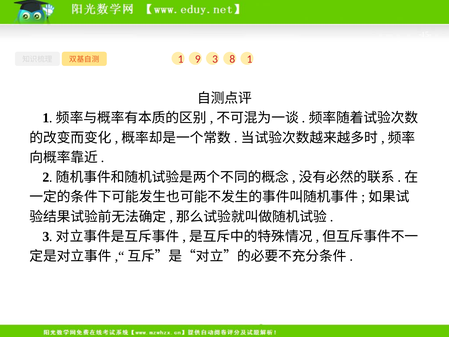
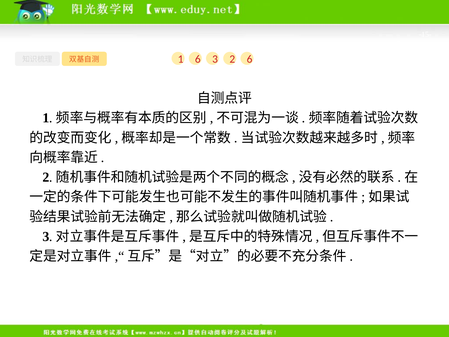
1 1: 1 -> 6 (250, 59)
9: 9 -> 6 (198, 59)
8: 8 -> 2 (232, 59)
